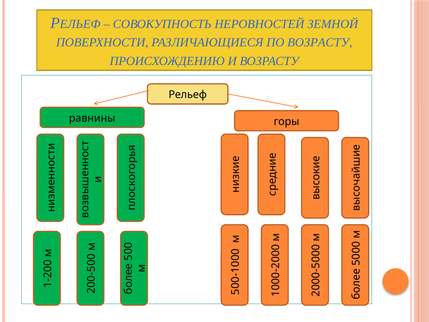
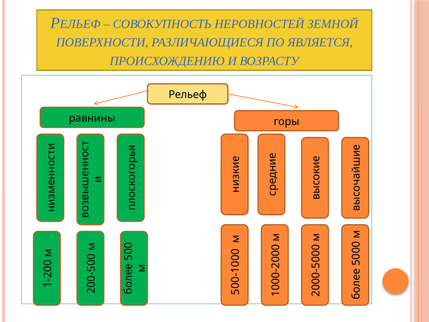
ПО ВОЗРАСТУ: ВОЗРАСТУ -> ЯВЛЯЕТСЯ (320, 43)
